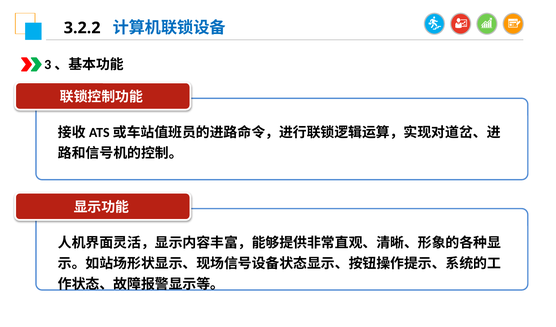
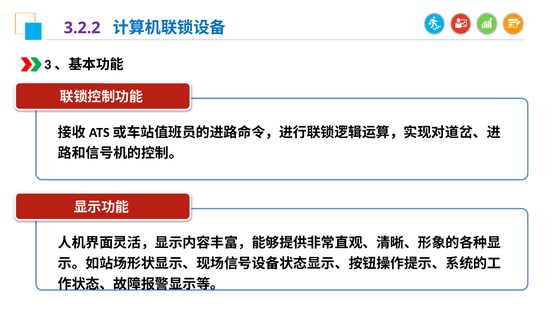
3.2.2 colour: black -> purple (82, 28)
